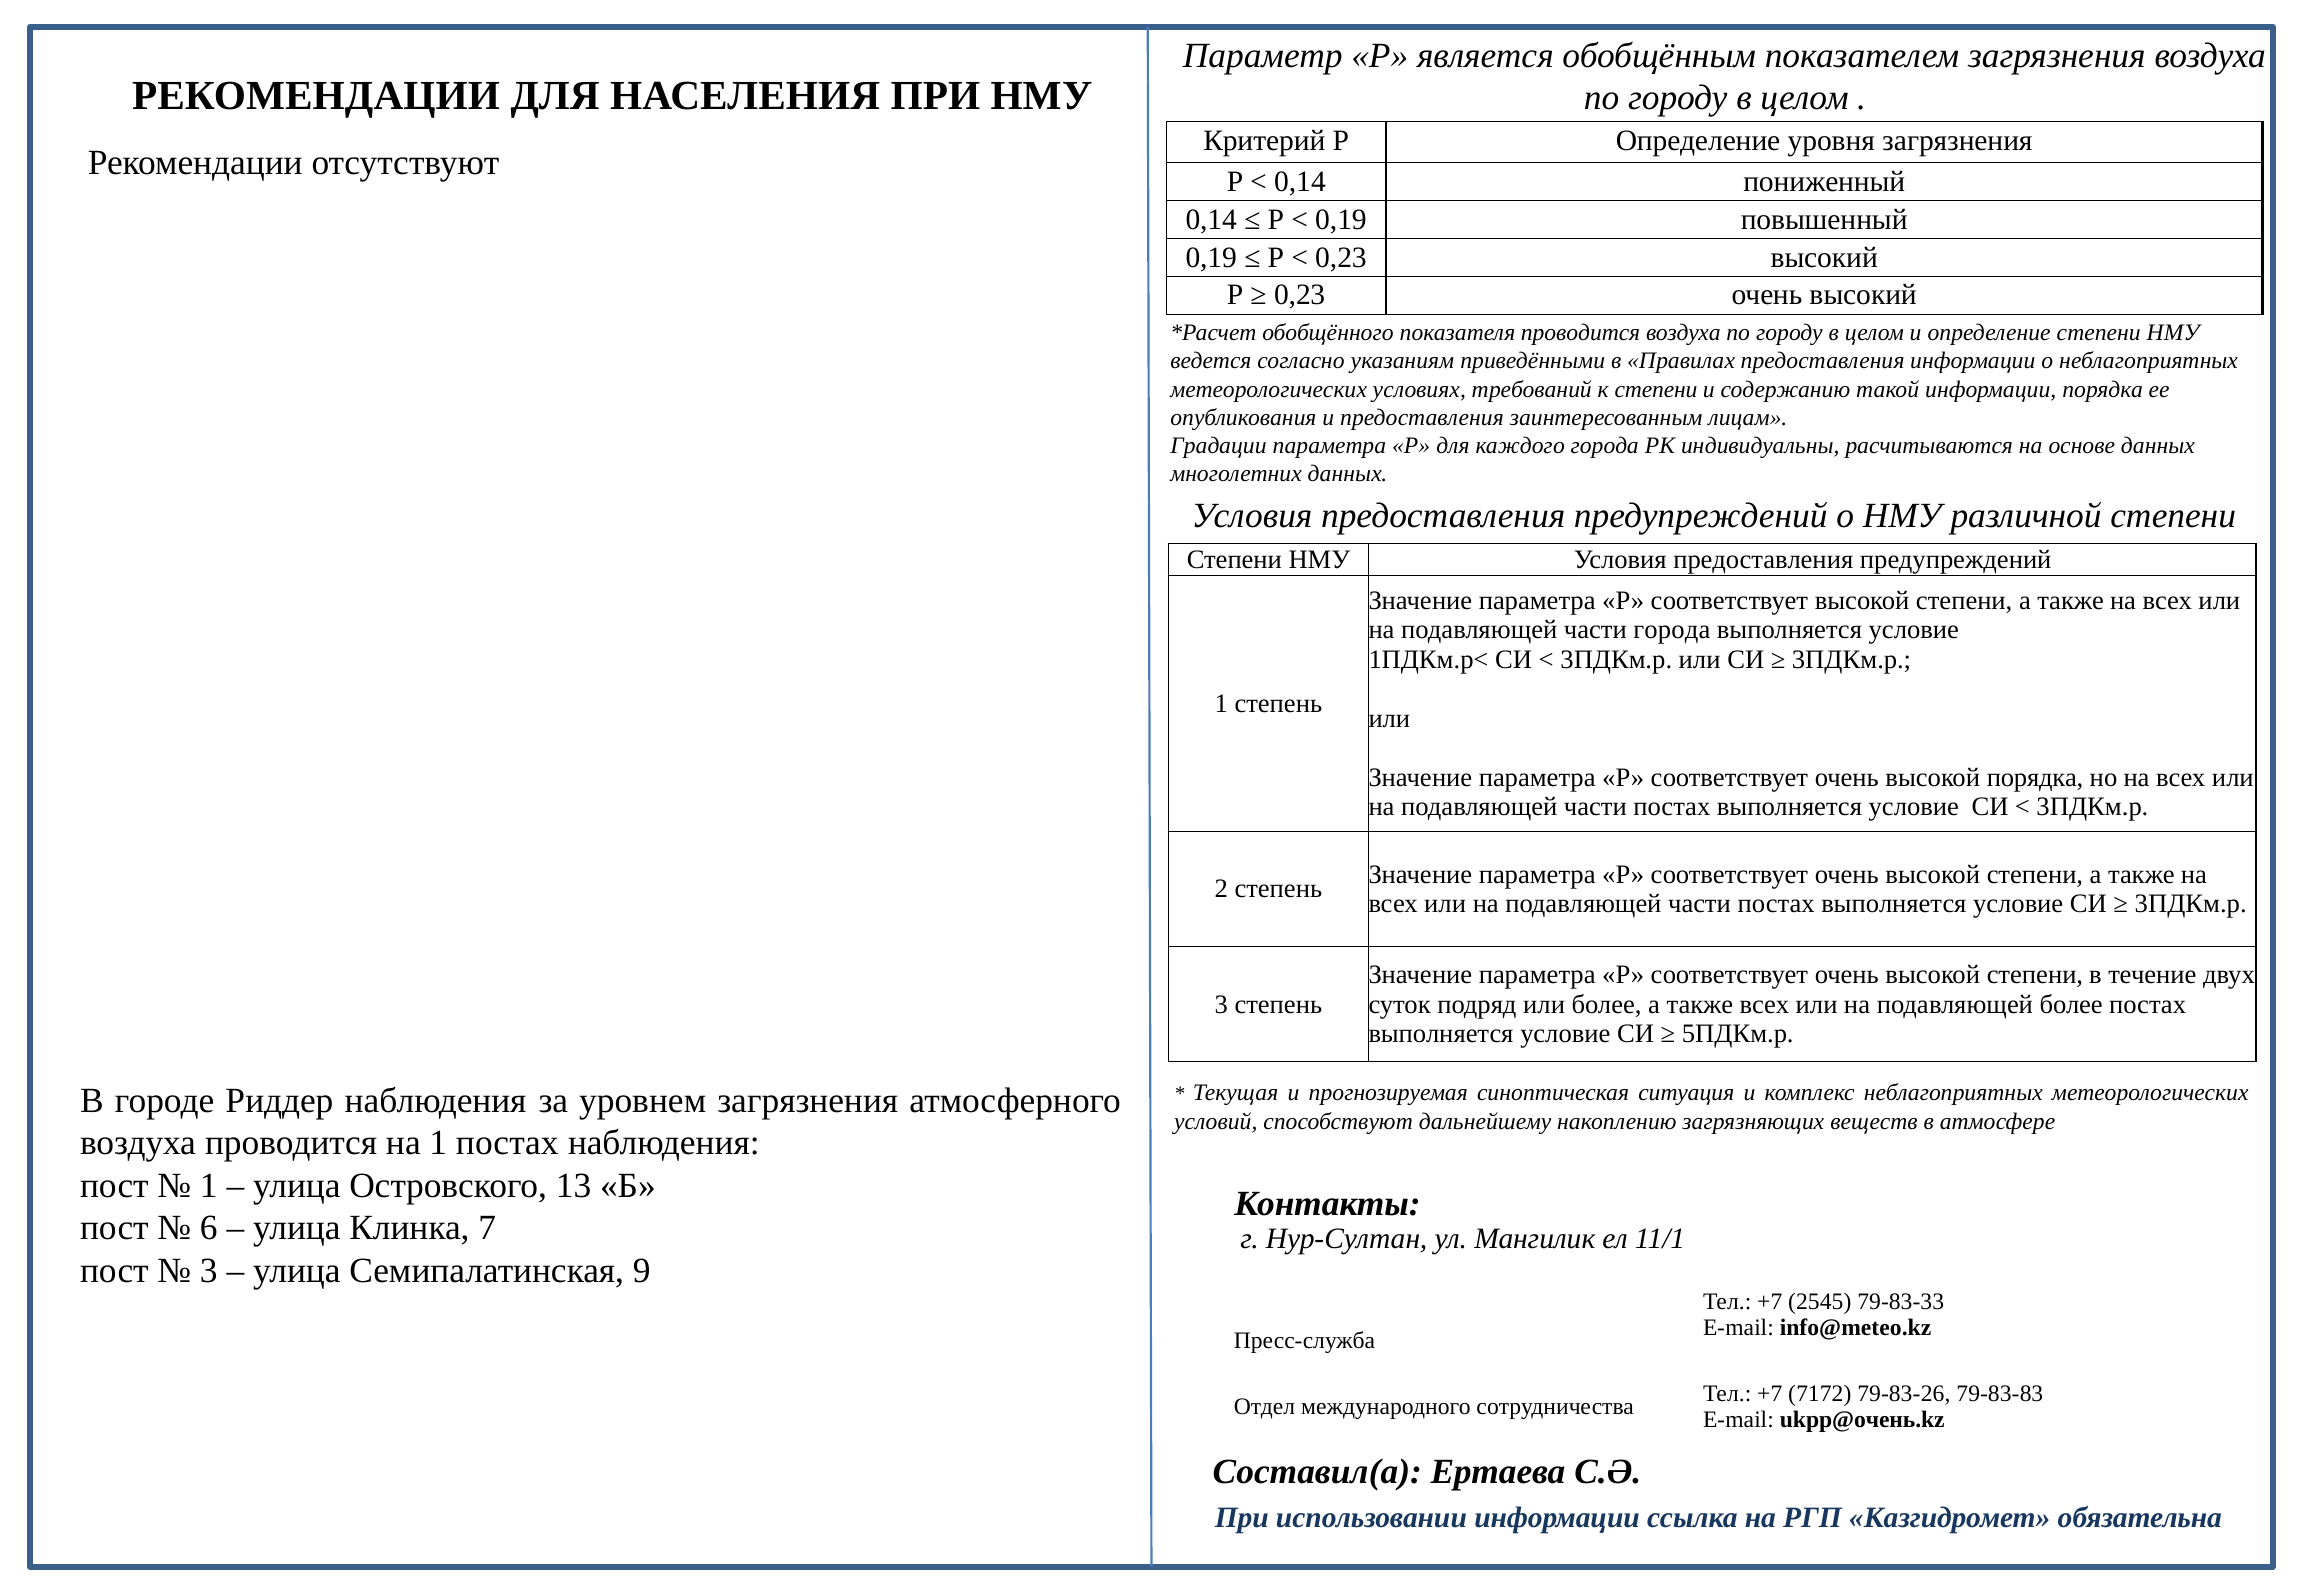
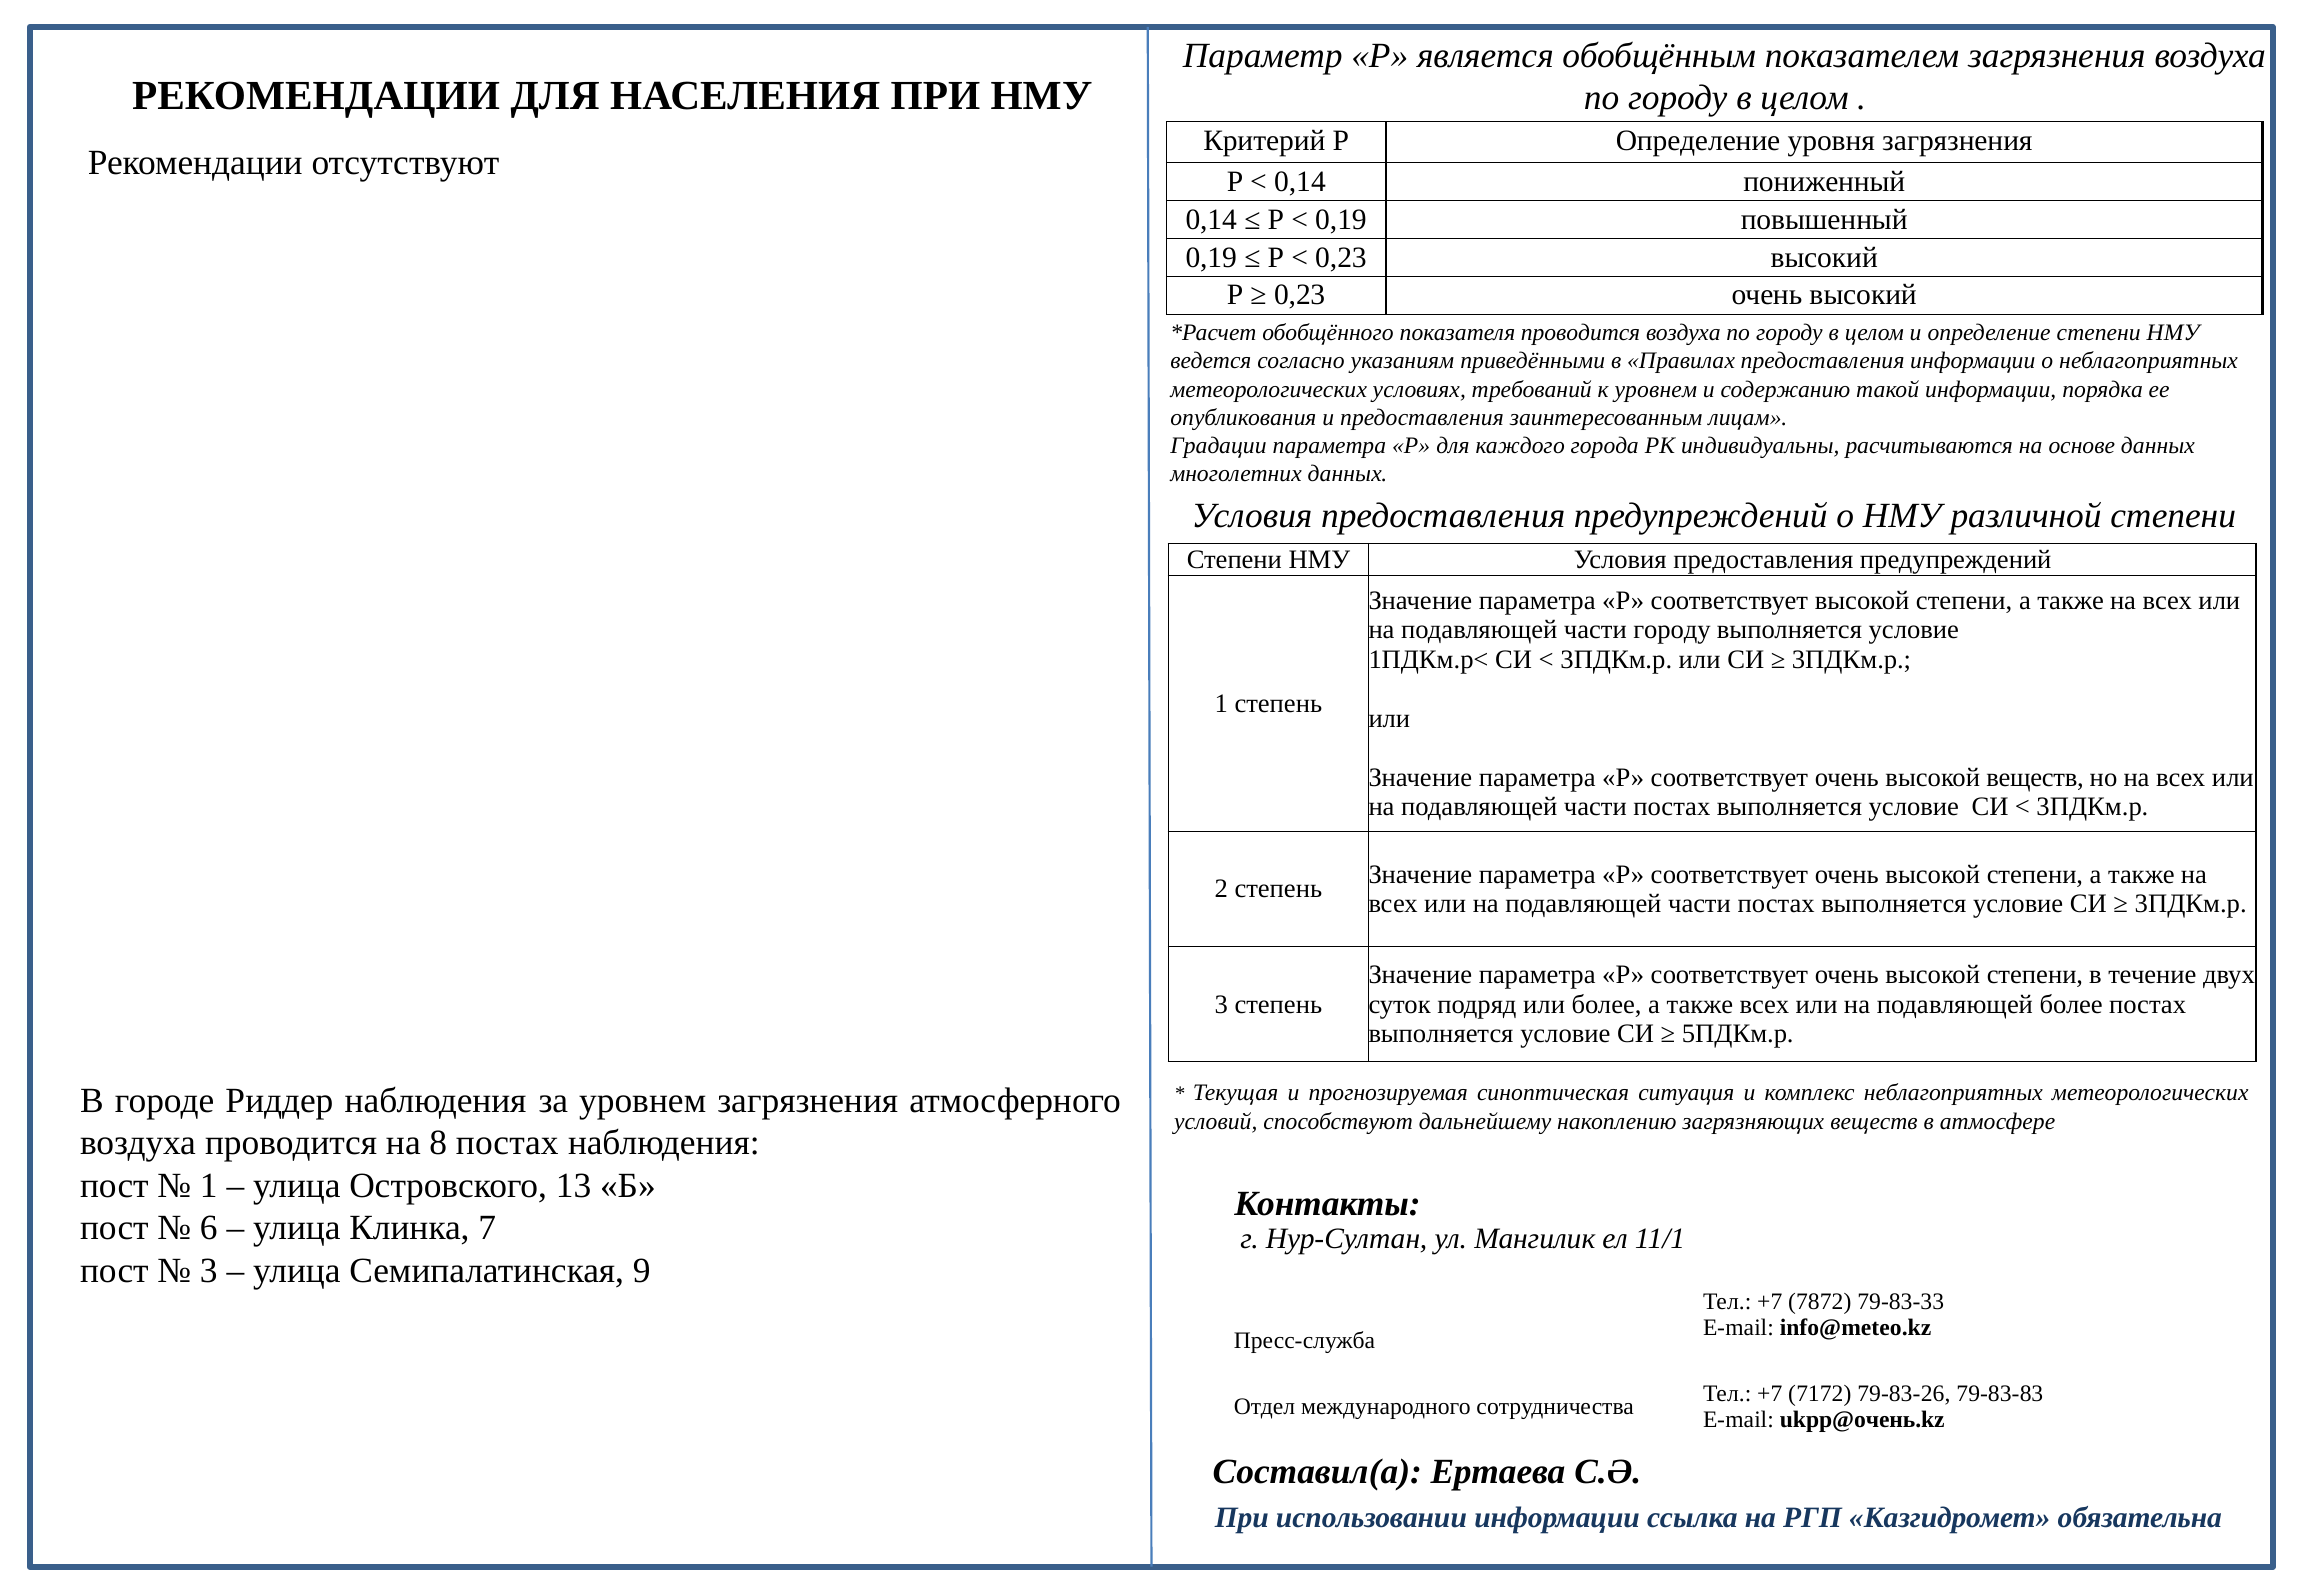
к степени: степени -> уровнем (1656, 389)
части города: города -> городу (1672, 630)
высокой порядка: порядка -> веществ (2035, 777)
на 1: 1 -> 8 (438, 1143)
2545: 2545 -> 7872 (1820, 1302)
